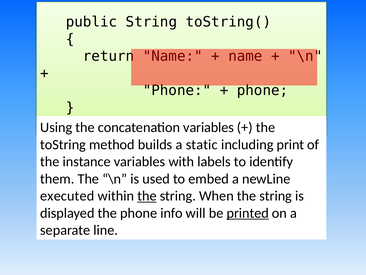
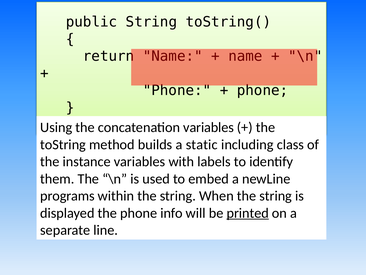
print: print -> class (290, 144)
executed: executed -> programs (67, 196)
the underline: present -> none (147, 196)
